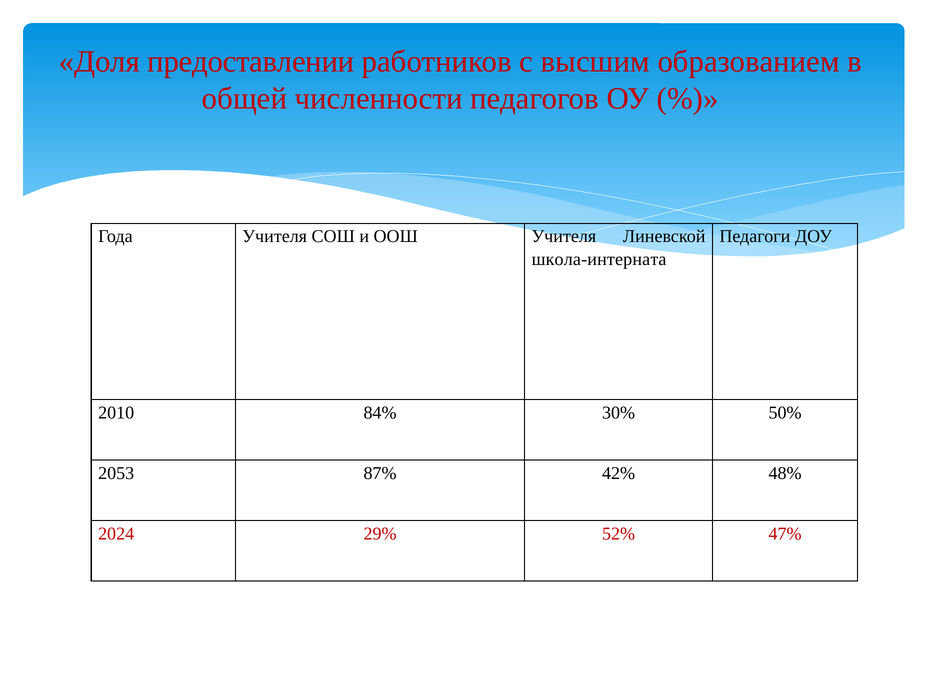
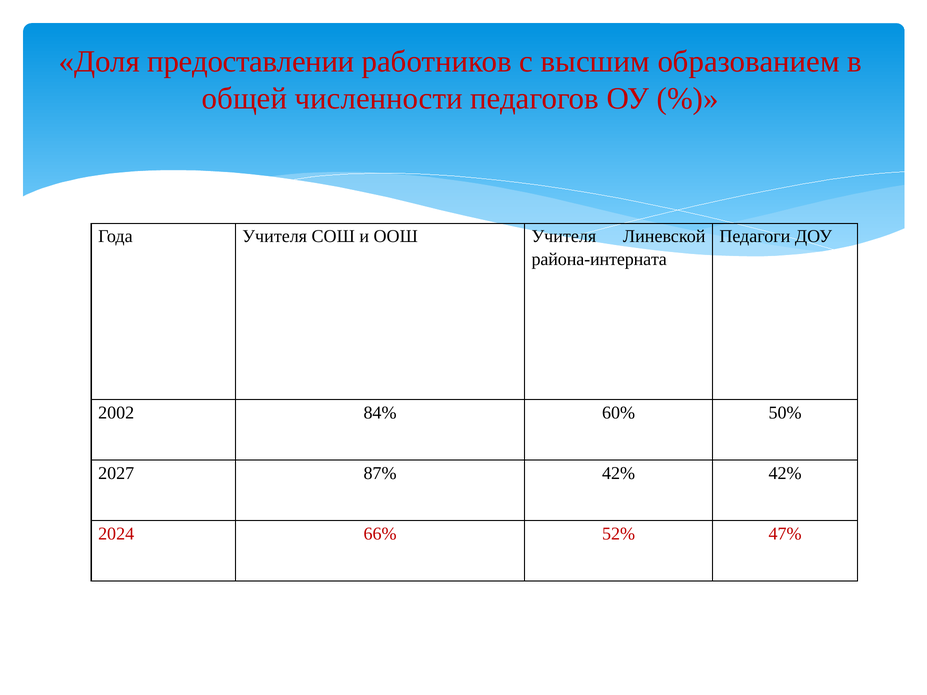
школа-интерната: школа-интерната -> района-интерната (599, 259)
2010: 2010 -> 2002 (116, 413)
30%: 30% -> 60% (619, 413)
2053: 2053 -> 2027 (116, 473)
42% 48%: 48% -> 42% (785, 473)
29%: 29% -> 66% (380, 534)
